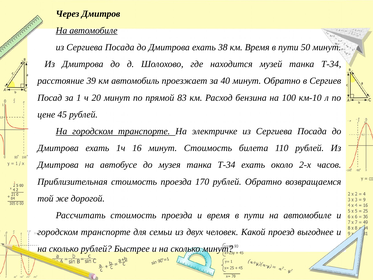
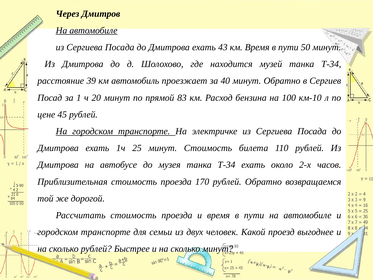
38: 38 -> 43 (223, 47)
16: 16 -> 25 (137, 148)
